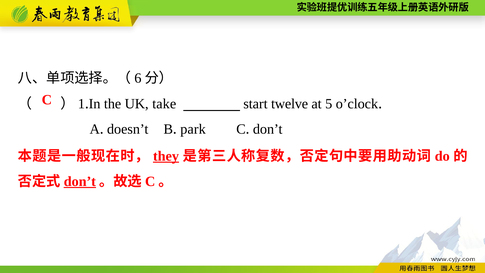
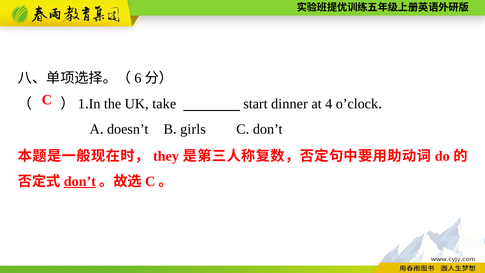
twelve: twelve -> dinner (289, 104)
5: 5 -> 4 (329, 104)
park: park -> girls (193, 129)
they underline: present -> none (166, 156)
